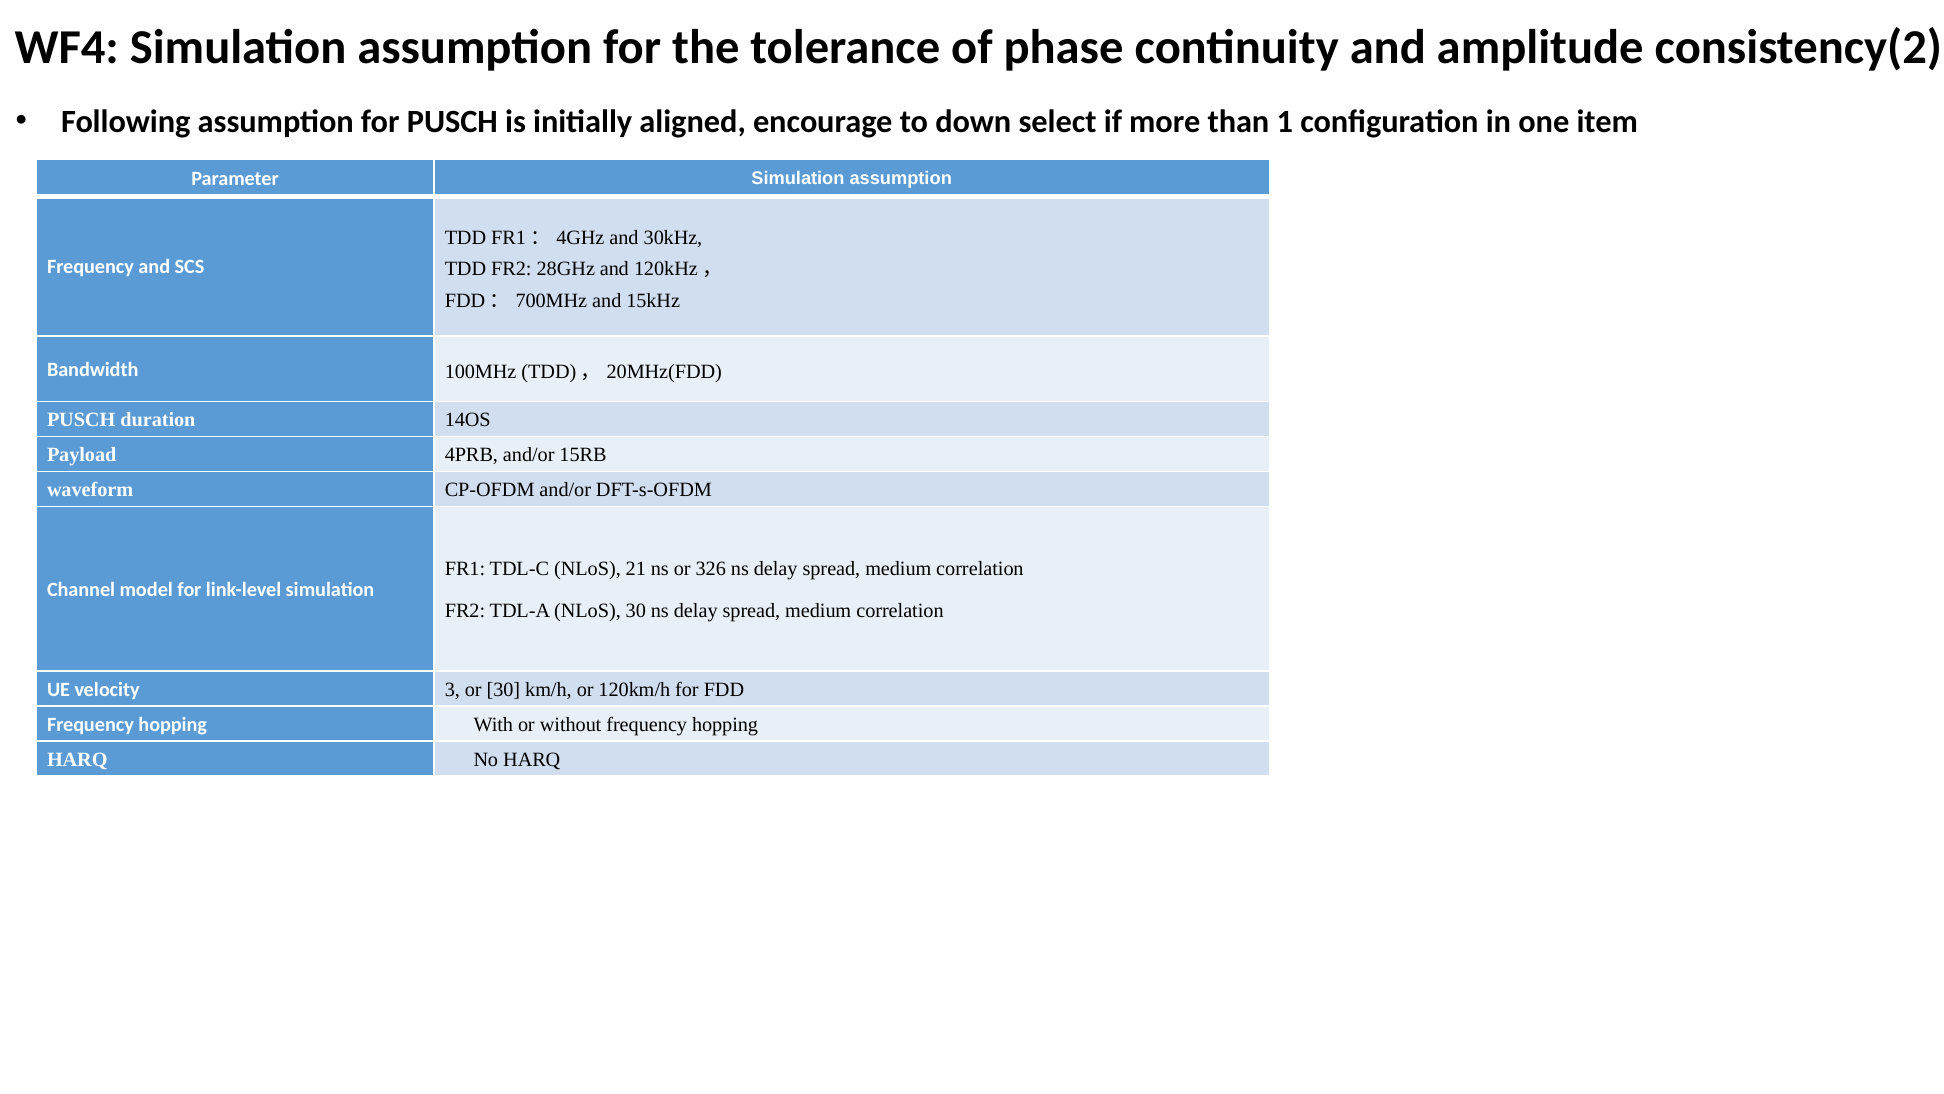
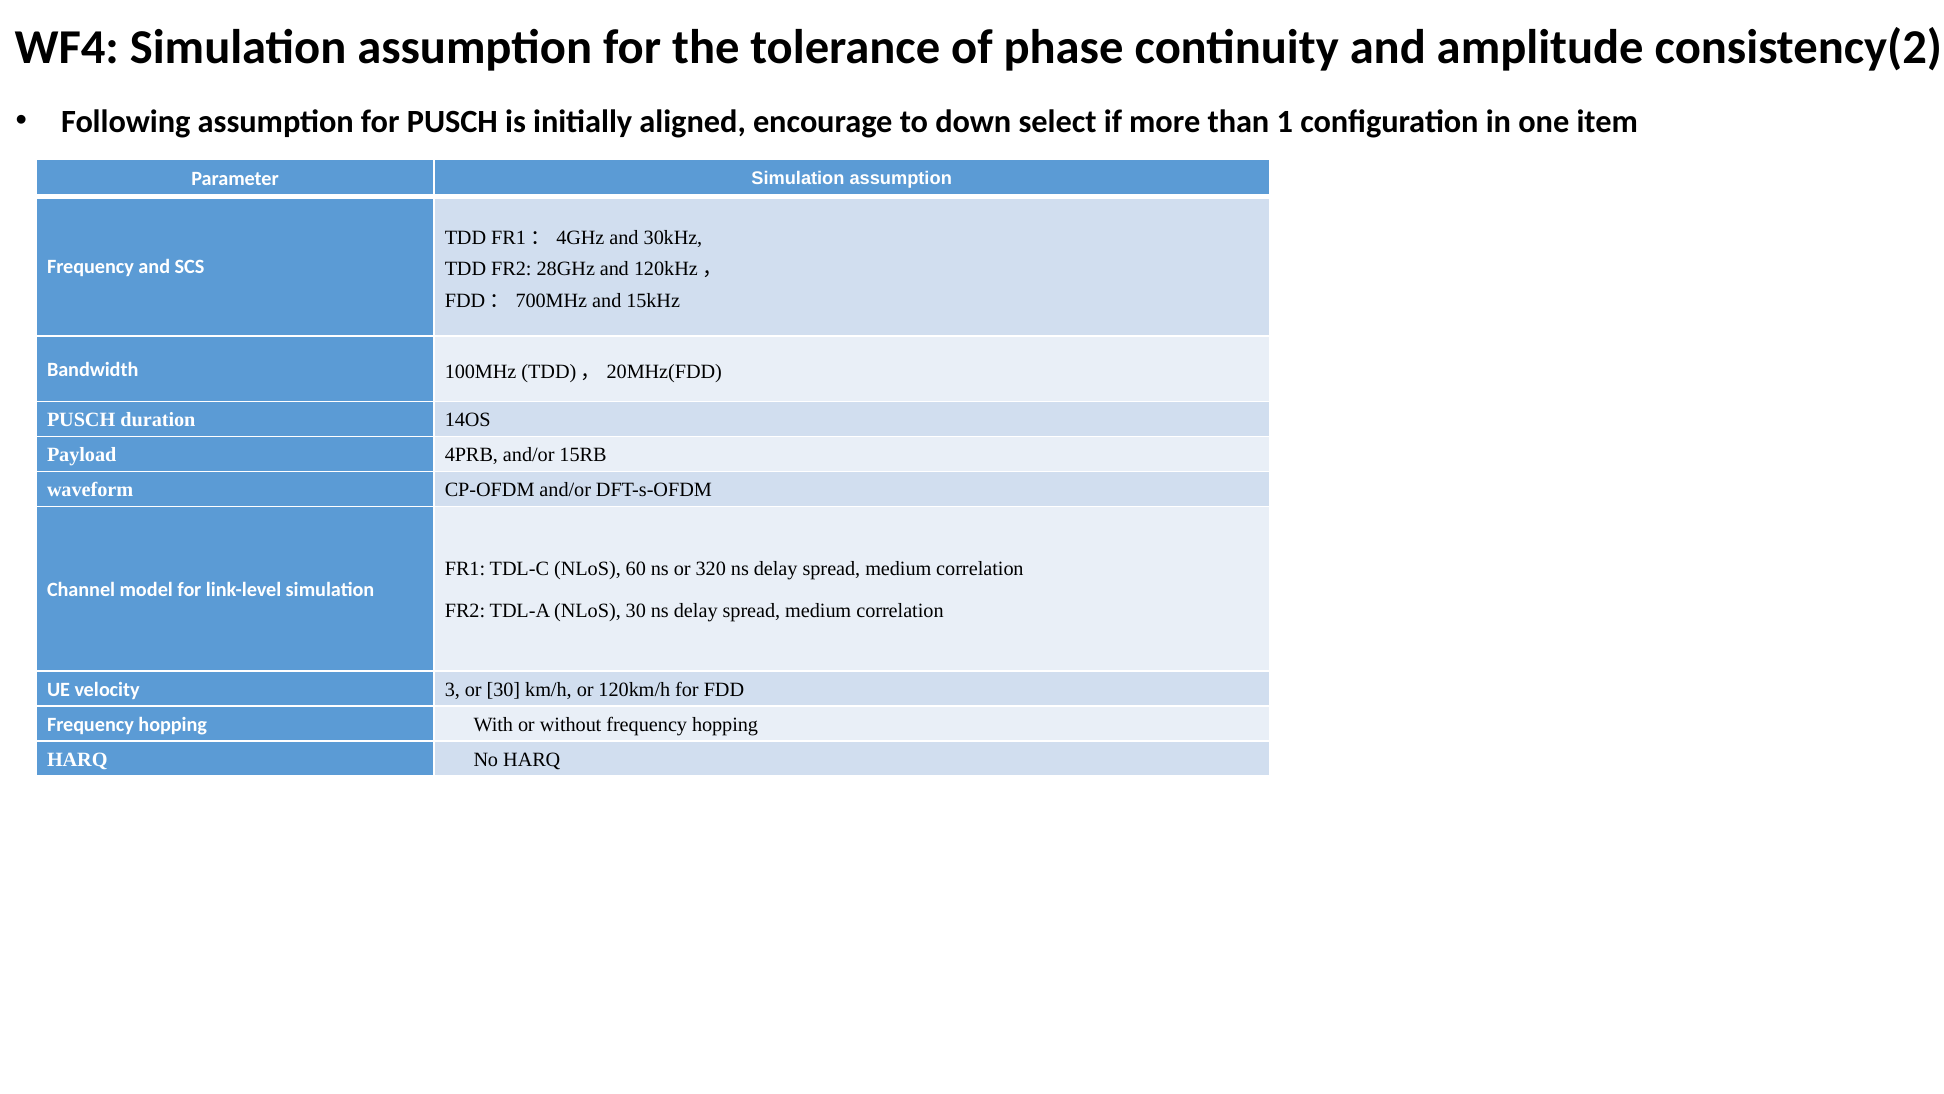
21: 21 -> 60 (636, 568)
326: 326 -> 320 (711, 568)
